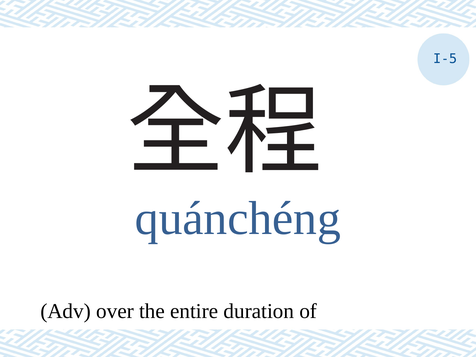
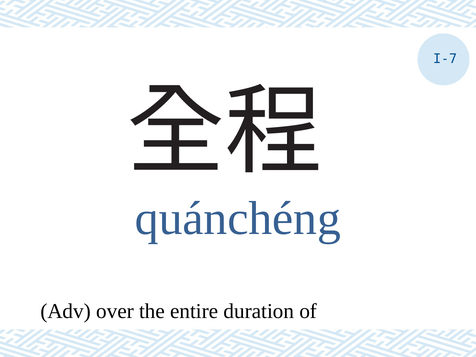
I-5: I-5 -> I-7 (445, 59)
